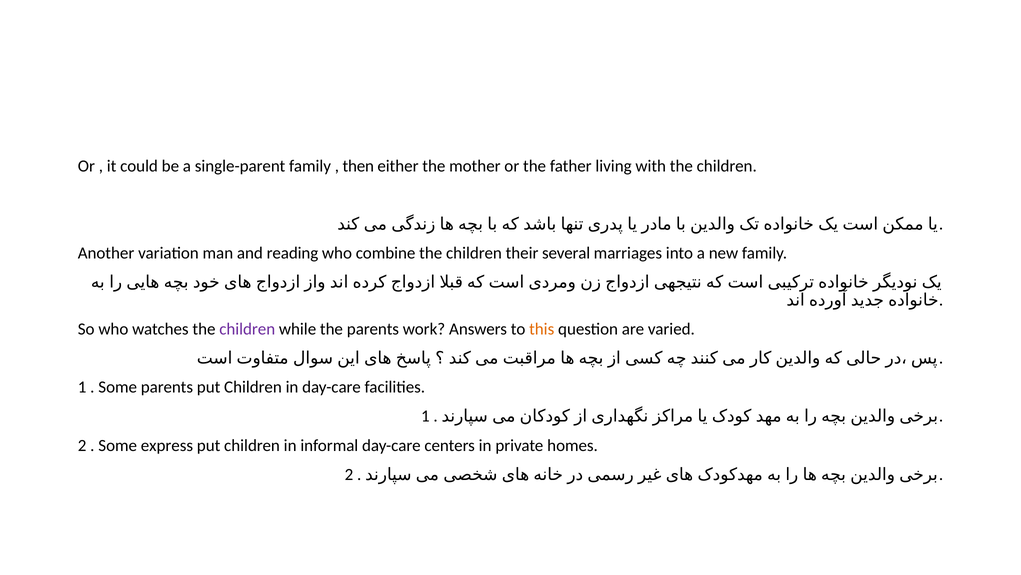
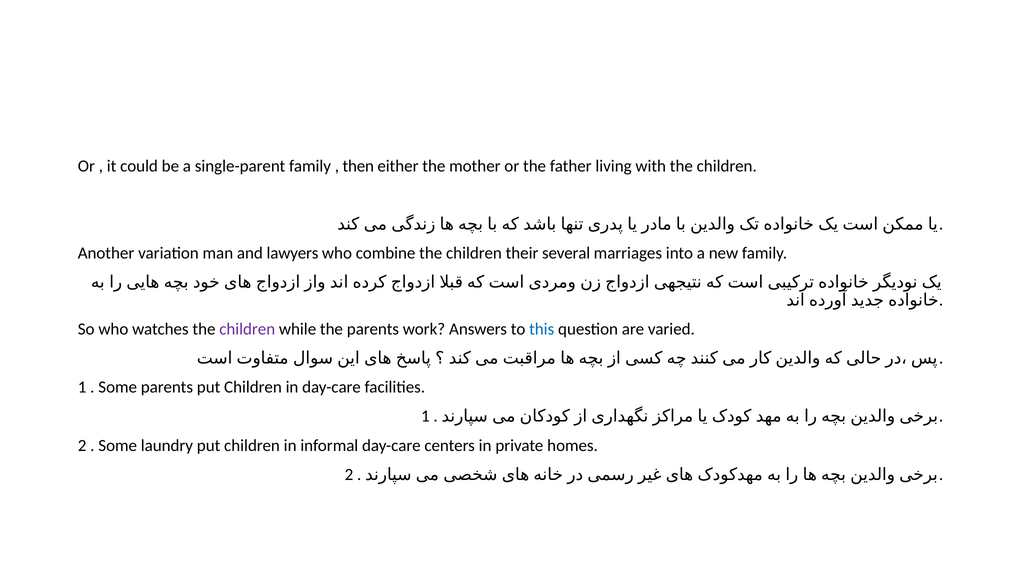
reading: reading -> lawyers (293, 253)
this colour: orange -> blue (542, 329)
express: express -> laundry (167, 445)
